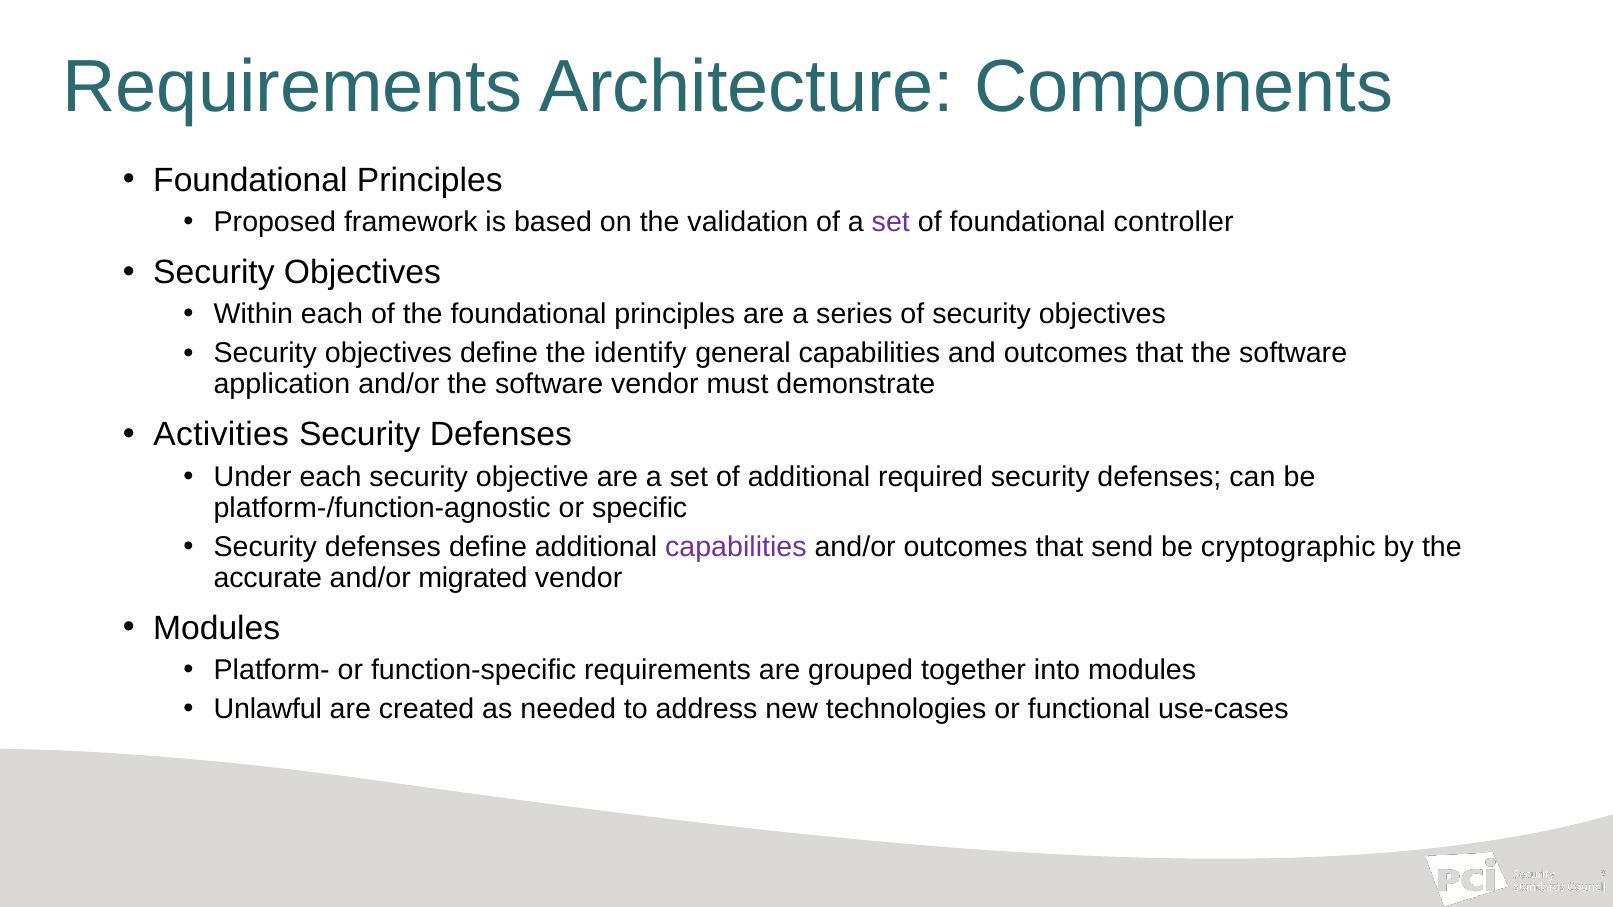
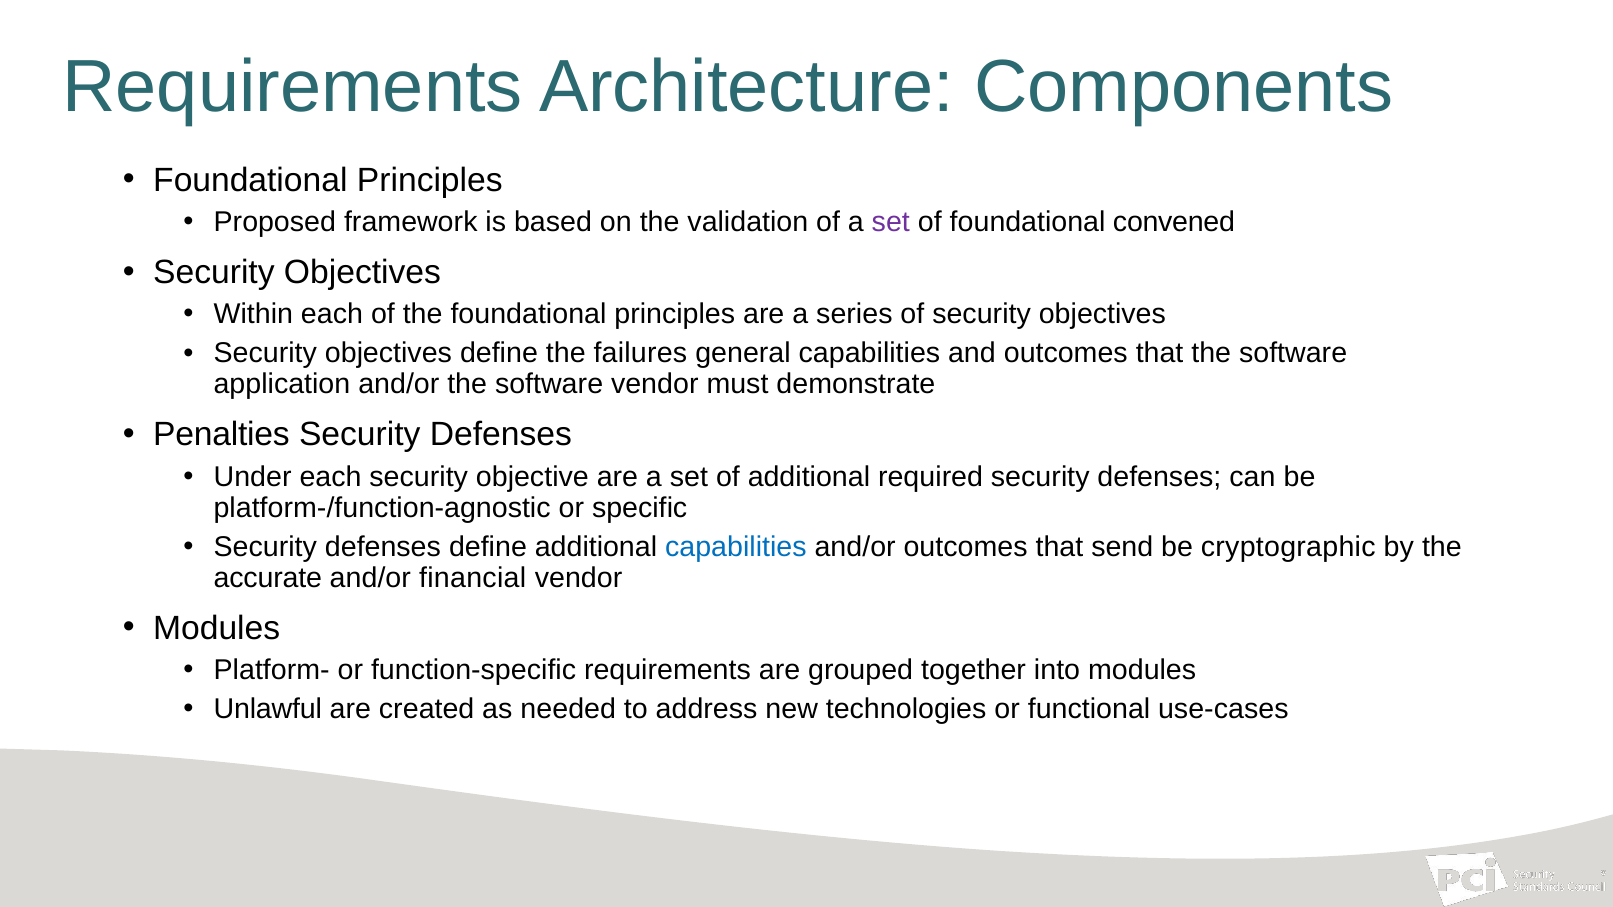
controller: controller -> convened (1174, 222)
identify: identify -> failures (640, 354)
Activities: Activities -> Penalties (221, 435)
capabilities colour: purple -> blue (736, 547)
migrated: migrated -> financial (473, 578)
